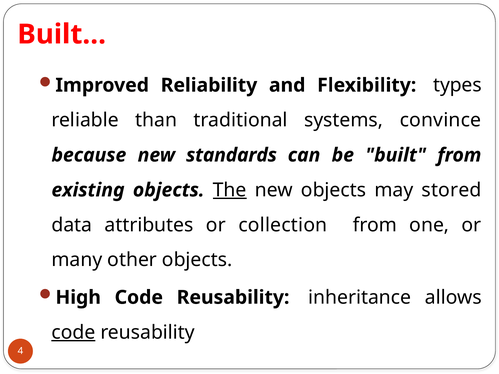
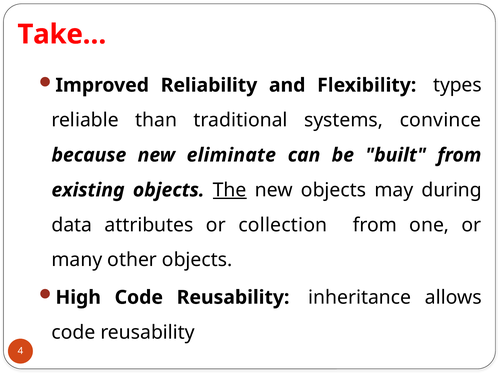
Built…: Built… -> Take… (62, 34)
standards: standards -> eliminate (231, 155)
stored: stored -> during (452, 190)
code underline: present -> none (73, 333)
